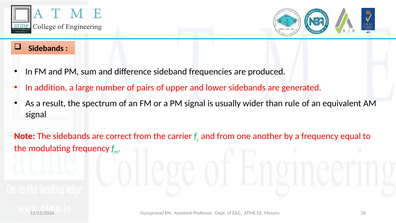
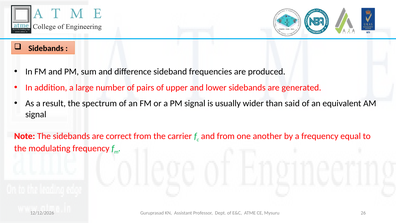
rule: rule -> said (292, 103)
